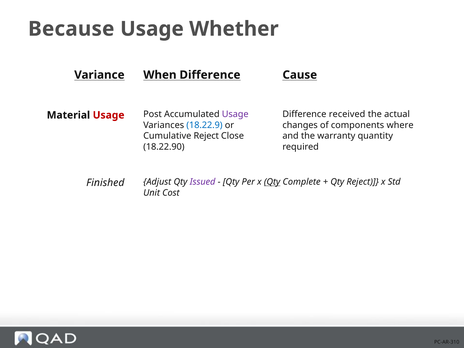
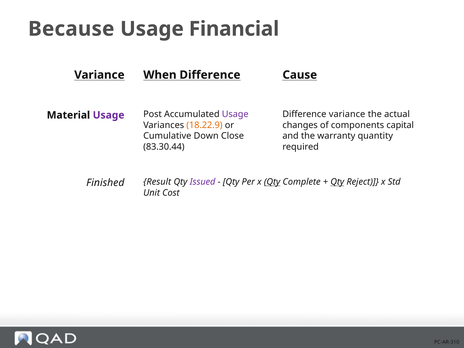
Whether: Whether -> Financial (234, 29)
Difference received: received -> variance (347, 114)
Usage colour: red -> purple (109, 115)
18.22.9 colour: blue -> orange (204, 125)
where: where -> capital (400, 125)
Cumulative Reject: Reject -> Down (206, 136)
18.22.90: 18.22.90 -> 83.30.44 (164, 147)
Adjust: Adjust -> Result (157, 182)
Qty underline: none -> present (337, 182)
